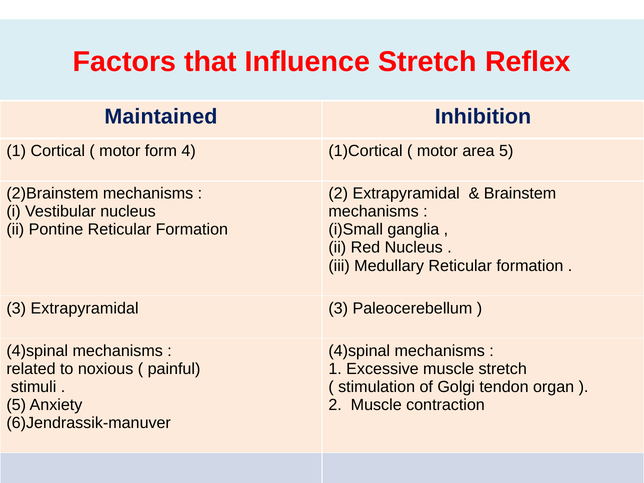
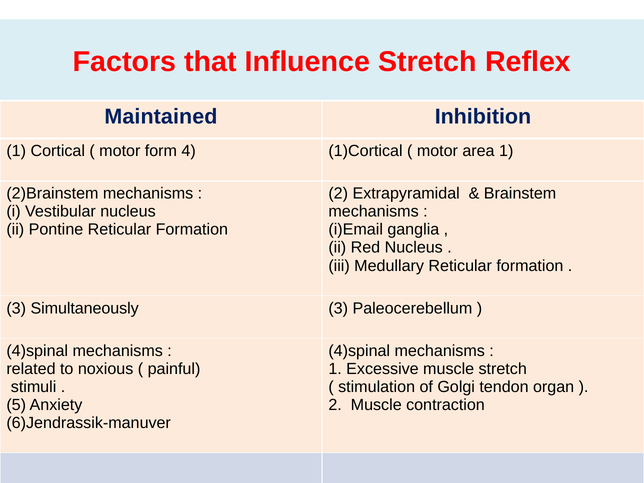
area 5: 5 -> 1 (506, 151)
i)Small: i)Small -> i)Email (356, 230)
3 Extrapyramidal: Extrapyramidal -> Simultaneously (85, 308)
